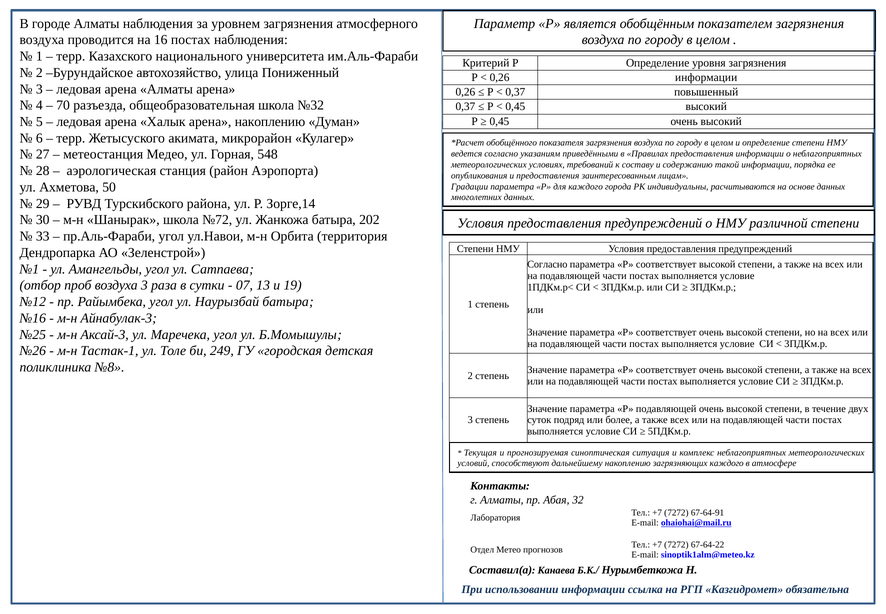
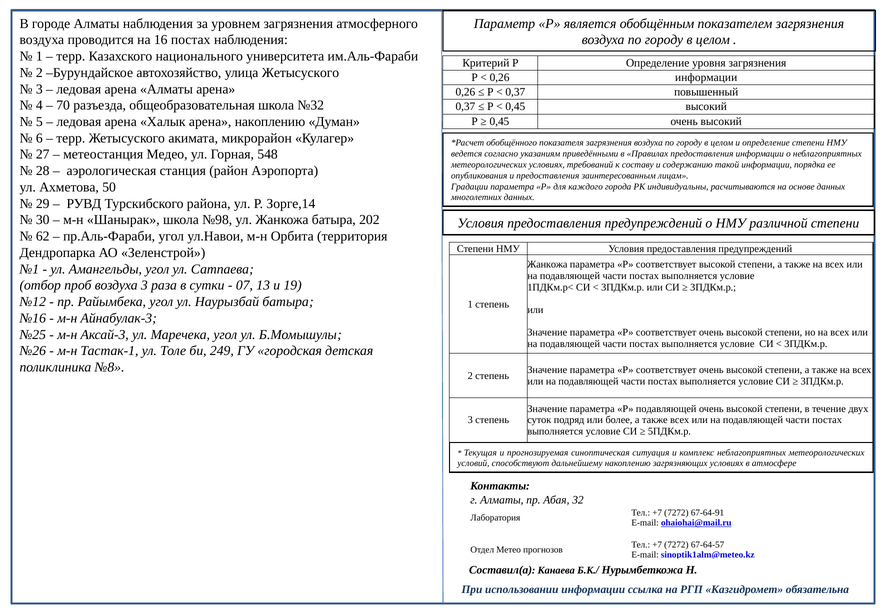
улица Пониженный: Пониженный -> Жетысуского (300, 73)
№72: №72 -> №98 (217, 220)
33: 33 -> 62 (43, 236)
Согласно: Согласно -> Жанкожа (547, 264)
загрязняющих каждого: каждого -> условиях (727, 463)
67-64-22: 67-64-22 -> 67-64-57 (708, 544)
